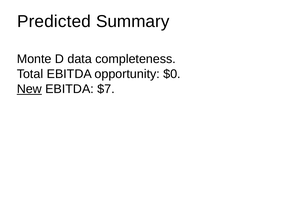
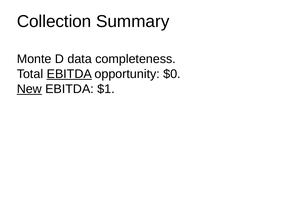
Predicted: Predicted -> Collection (54, 21)
EBITDA underline: none -> present (69, 74)
$7: $7 -> $1 (106, 89)
